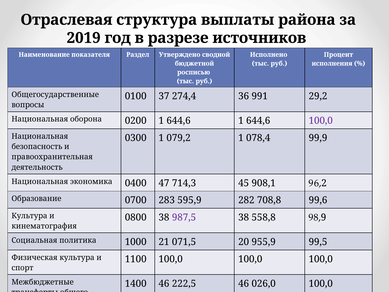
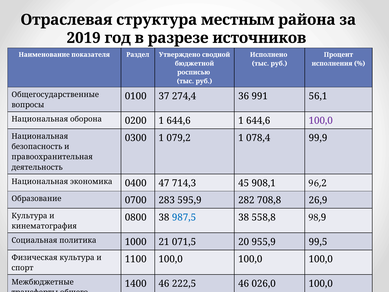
выплаты: выплаты -> местным (238, 20)
29,2: 29,2 -> 56,1 (318, 96)
99,6: 99,6 -> 26,9 (318, 200)
987,5 colour: purple -> blue (184, 217)
